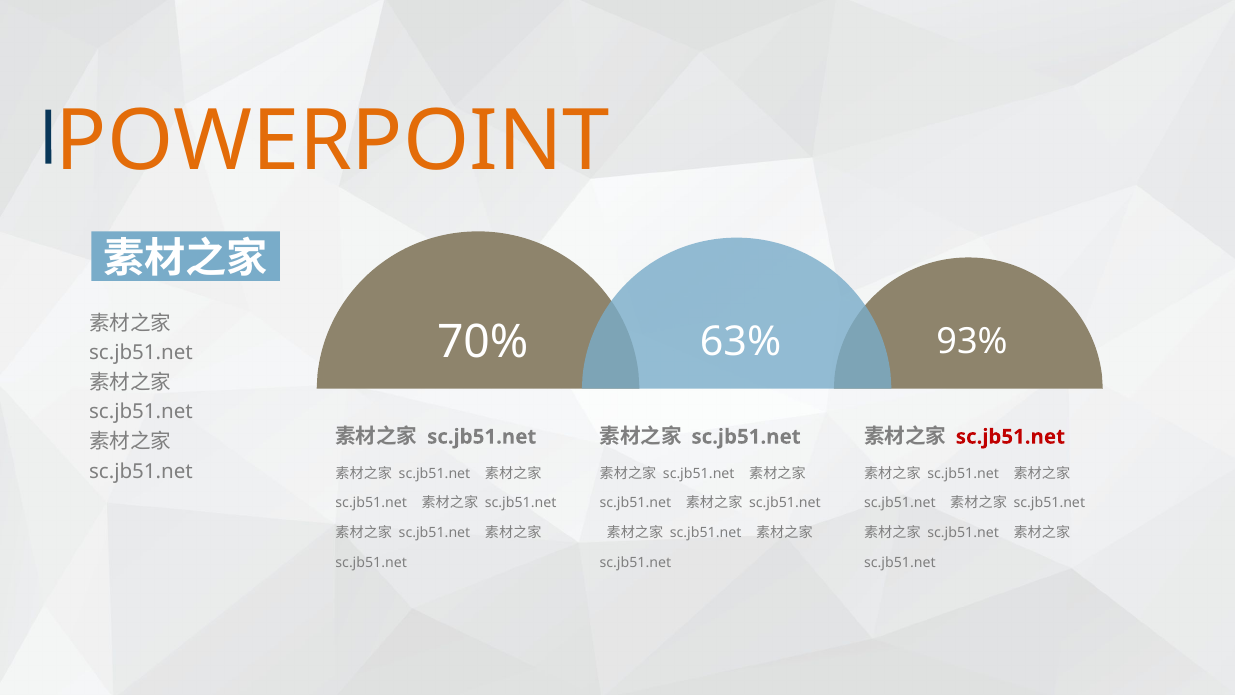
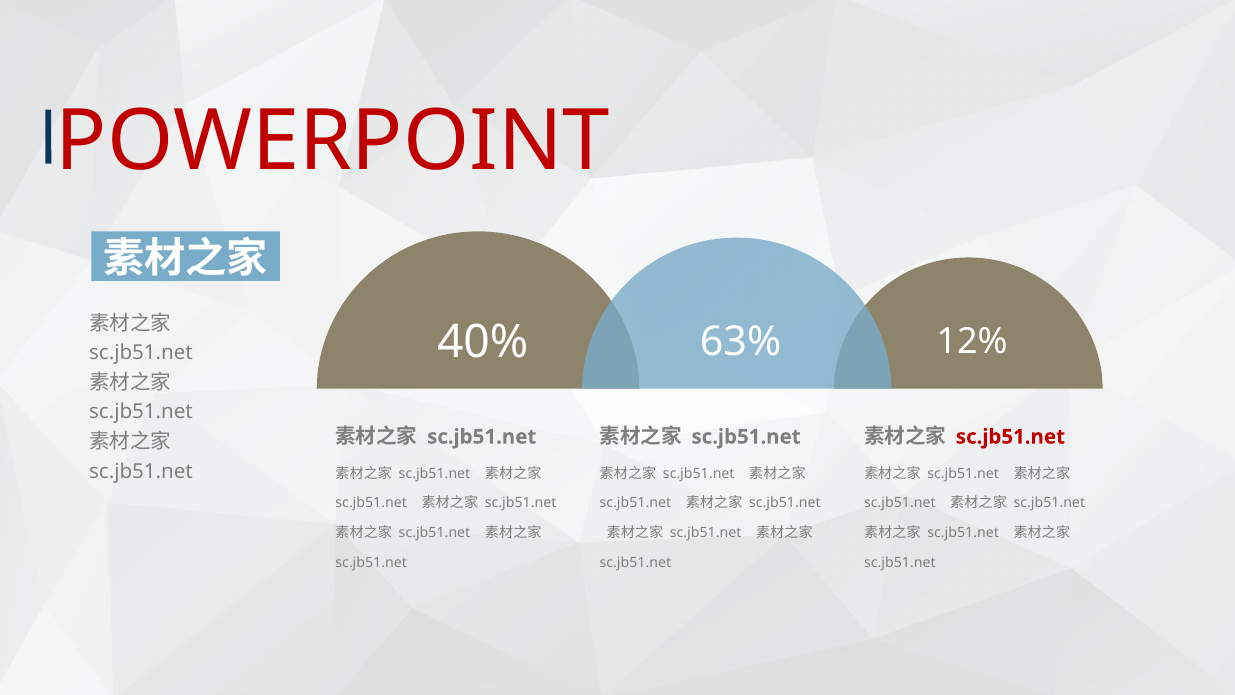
POWERPOINT colour: orange -> red (333, 142)
70%: 70% -> 40% (483, 342)
93%: 93% -> 12% (972, 342)
